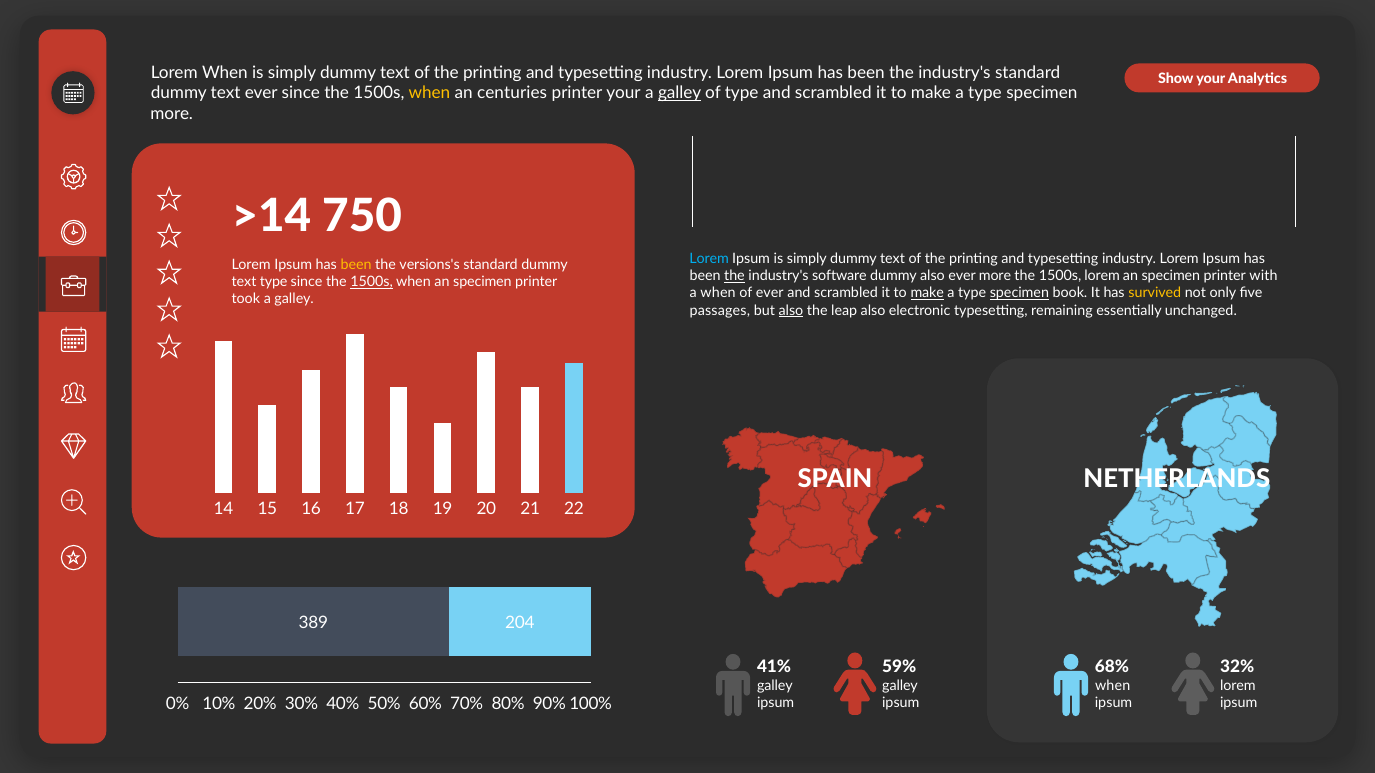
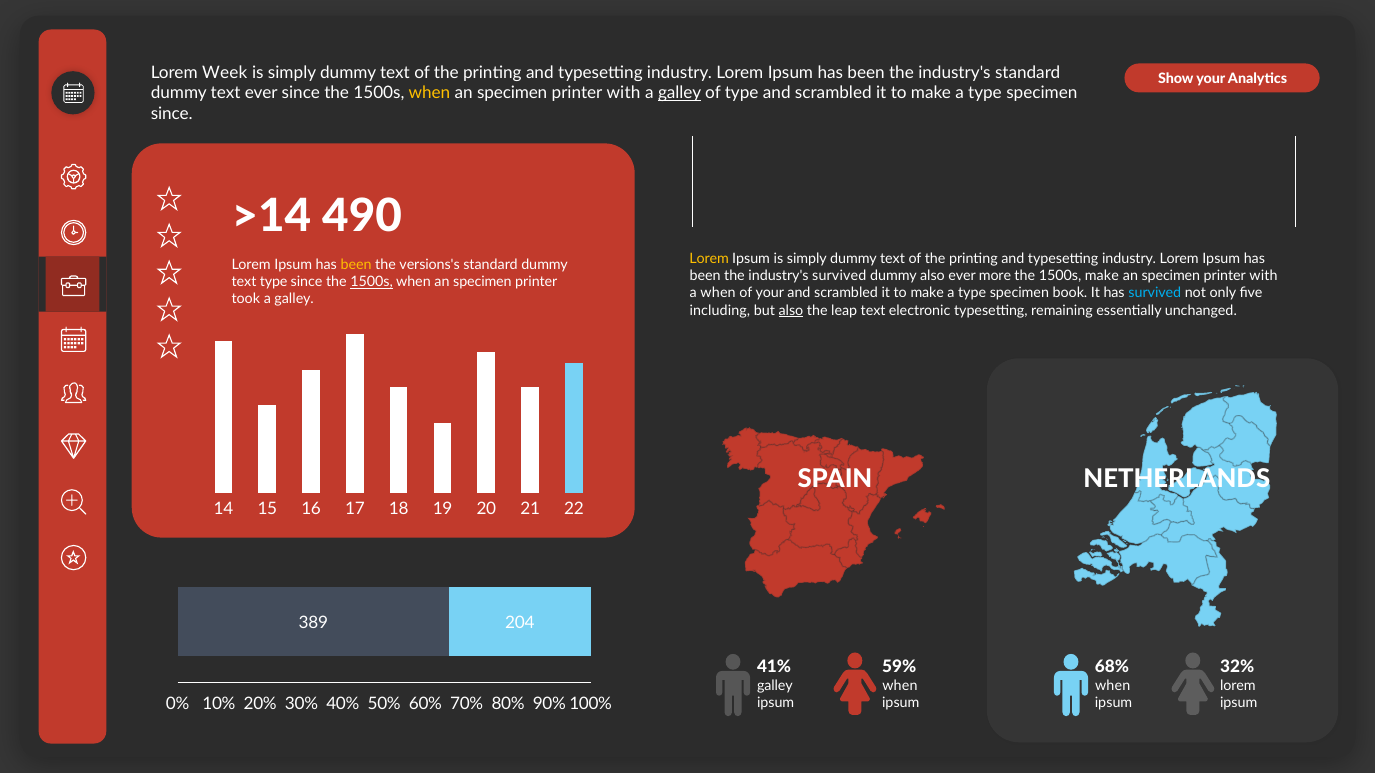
Lorem When: When -> Week (225, 72)
centuries: centuries -> specimen (512, 93)
your: your -> with (623, 93)
more: more -> since (172, 114)
750: 750 -> 490 (362, 217)
Lorem colour: light blue -> yellow (709, 259)
the underline: present -> none (734, 276)
industry's software: software -> survived (839, 276)
1500s lorem: lorem -> make (1102, 276)
of ever: ever -> your (770, 293)
make underline: present -> none (927, 293)
specimen underline: present -> none (1019, 293)
survived colour: yellow -> light blue (1155, 293)
passages: passages -> including (720, 311)
leap also: also -> text (873, 311)
galley: galley -> when (900, 686)
